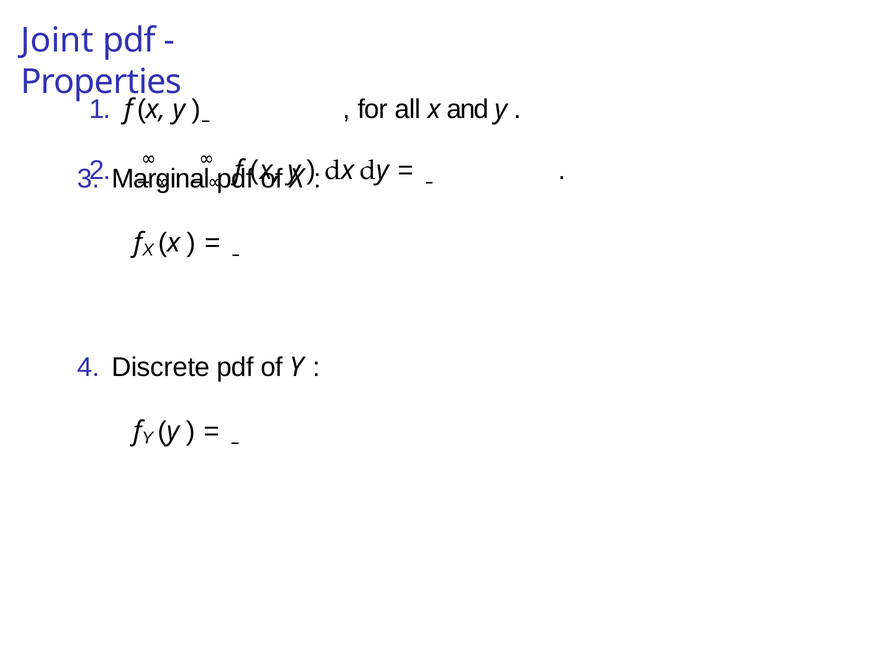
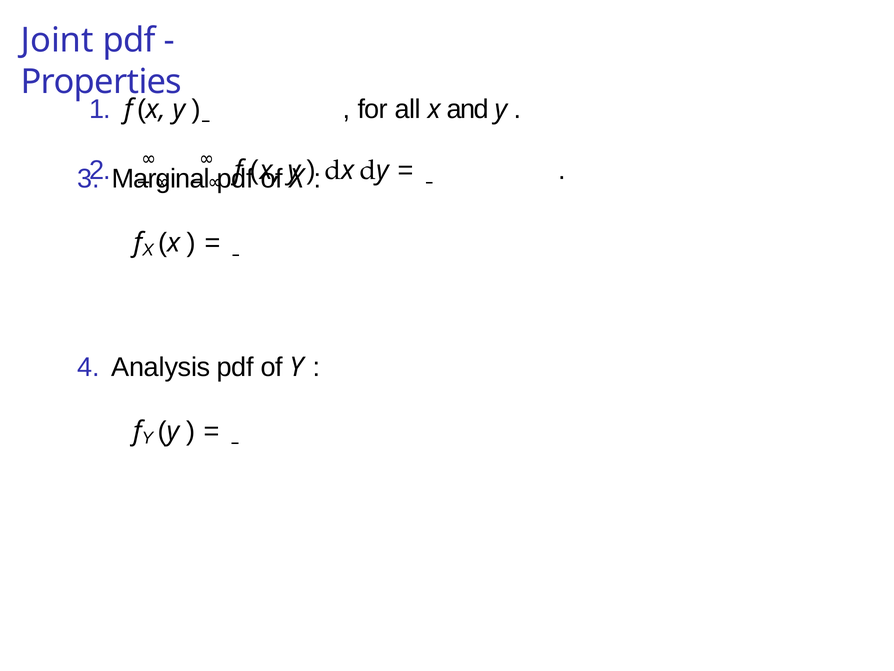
Discrete: Discrete -> Analysis (161, 367)
